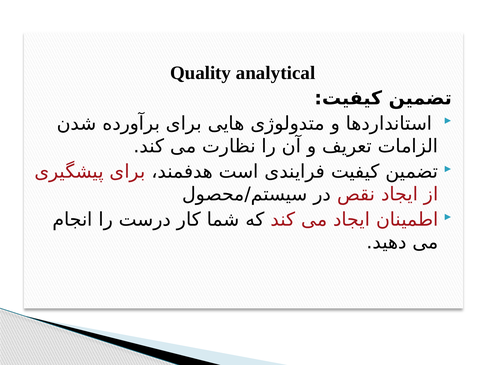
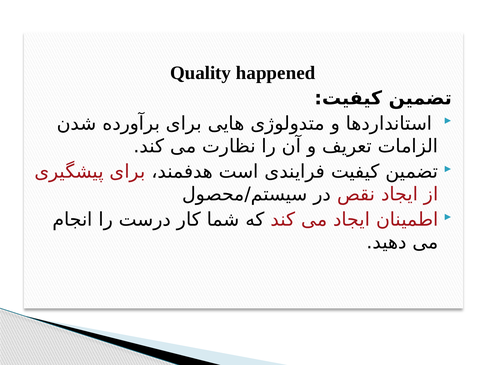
analytical: analytical -> happened (276, 73)
